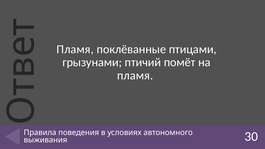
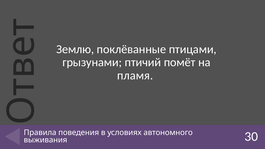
Пламя: Пламя -> Землю (75, 49)
